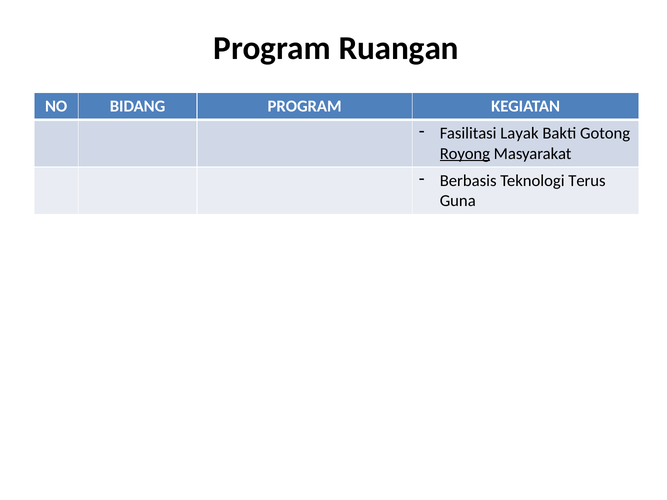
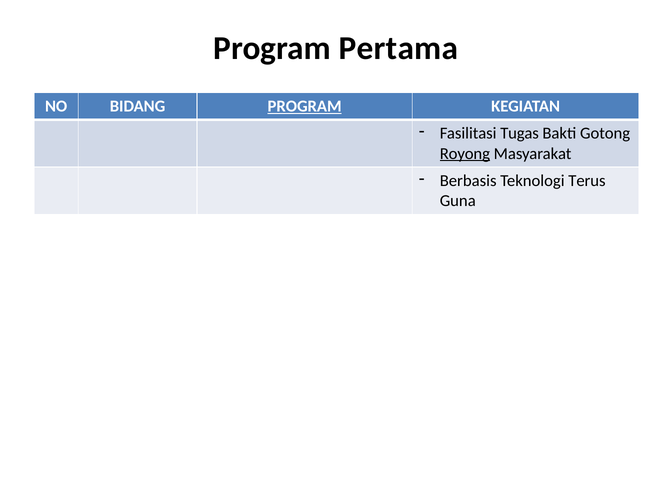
Ruangan: Ruangan -> Pertama (398, 48)
PROGRAM underline: none -> present (305, 106)
Layak: Layak -> Tugas (520, 133)
